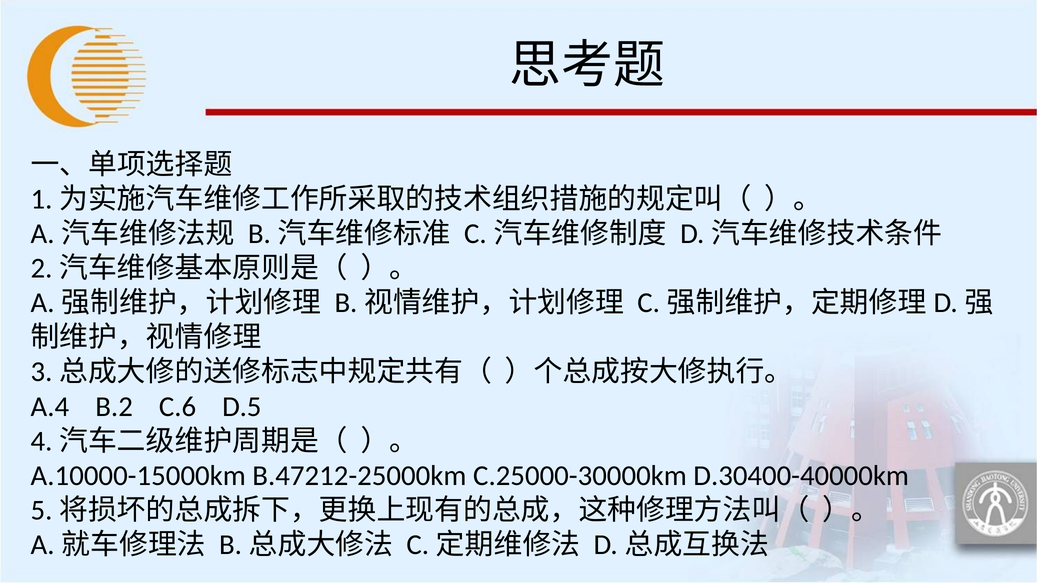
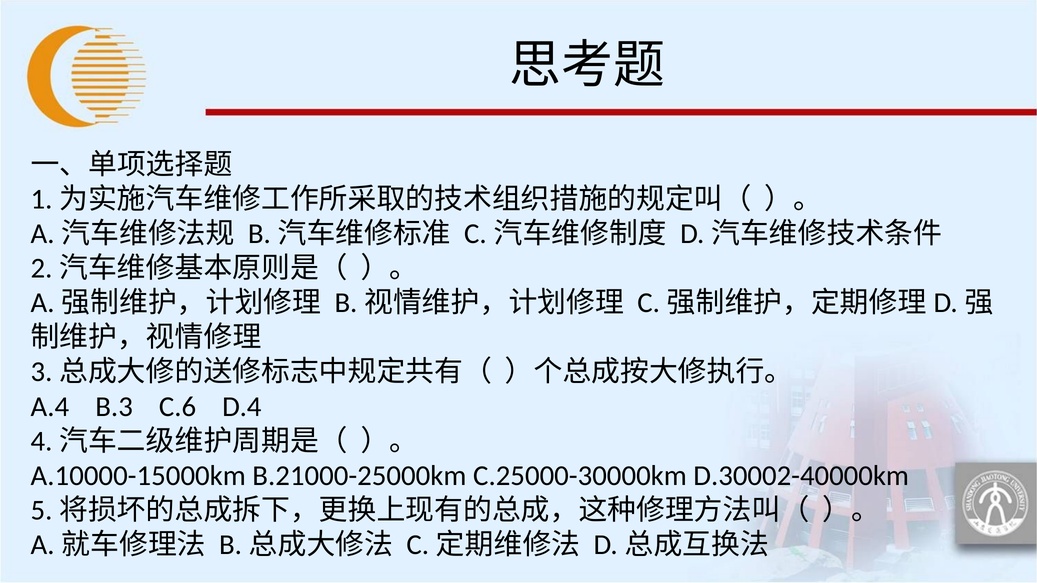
B.2: B.2 -> B.3 (114, 407)
D.5: D.5 -> D.4 (242, 407)
B.47212-25000km: B.47212-25000km -> B.21000-25000km (359, 476)
D.30400-40000km: D.30400-40000km -> D.30002-40000km (801, 476)
